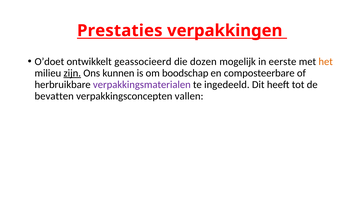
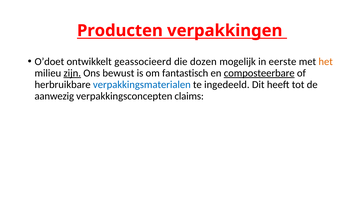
Prestaties: Prestaties -> Producten (120, 31)
kunnen: kunnen -> bewust (118, 73)
boodschap: boodschap -> fantastisch (185, 73)
composteerbare underline: none -> present (259, 73)
verpakkingsmaterialen colour: purple -> blue (142, 84)
bevatten: bevatten -> aanwezig (54, 96)
vallen: vallen -> claims (189, 96)
